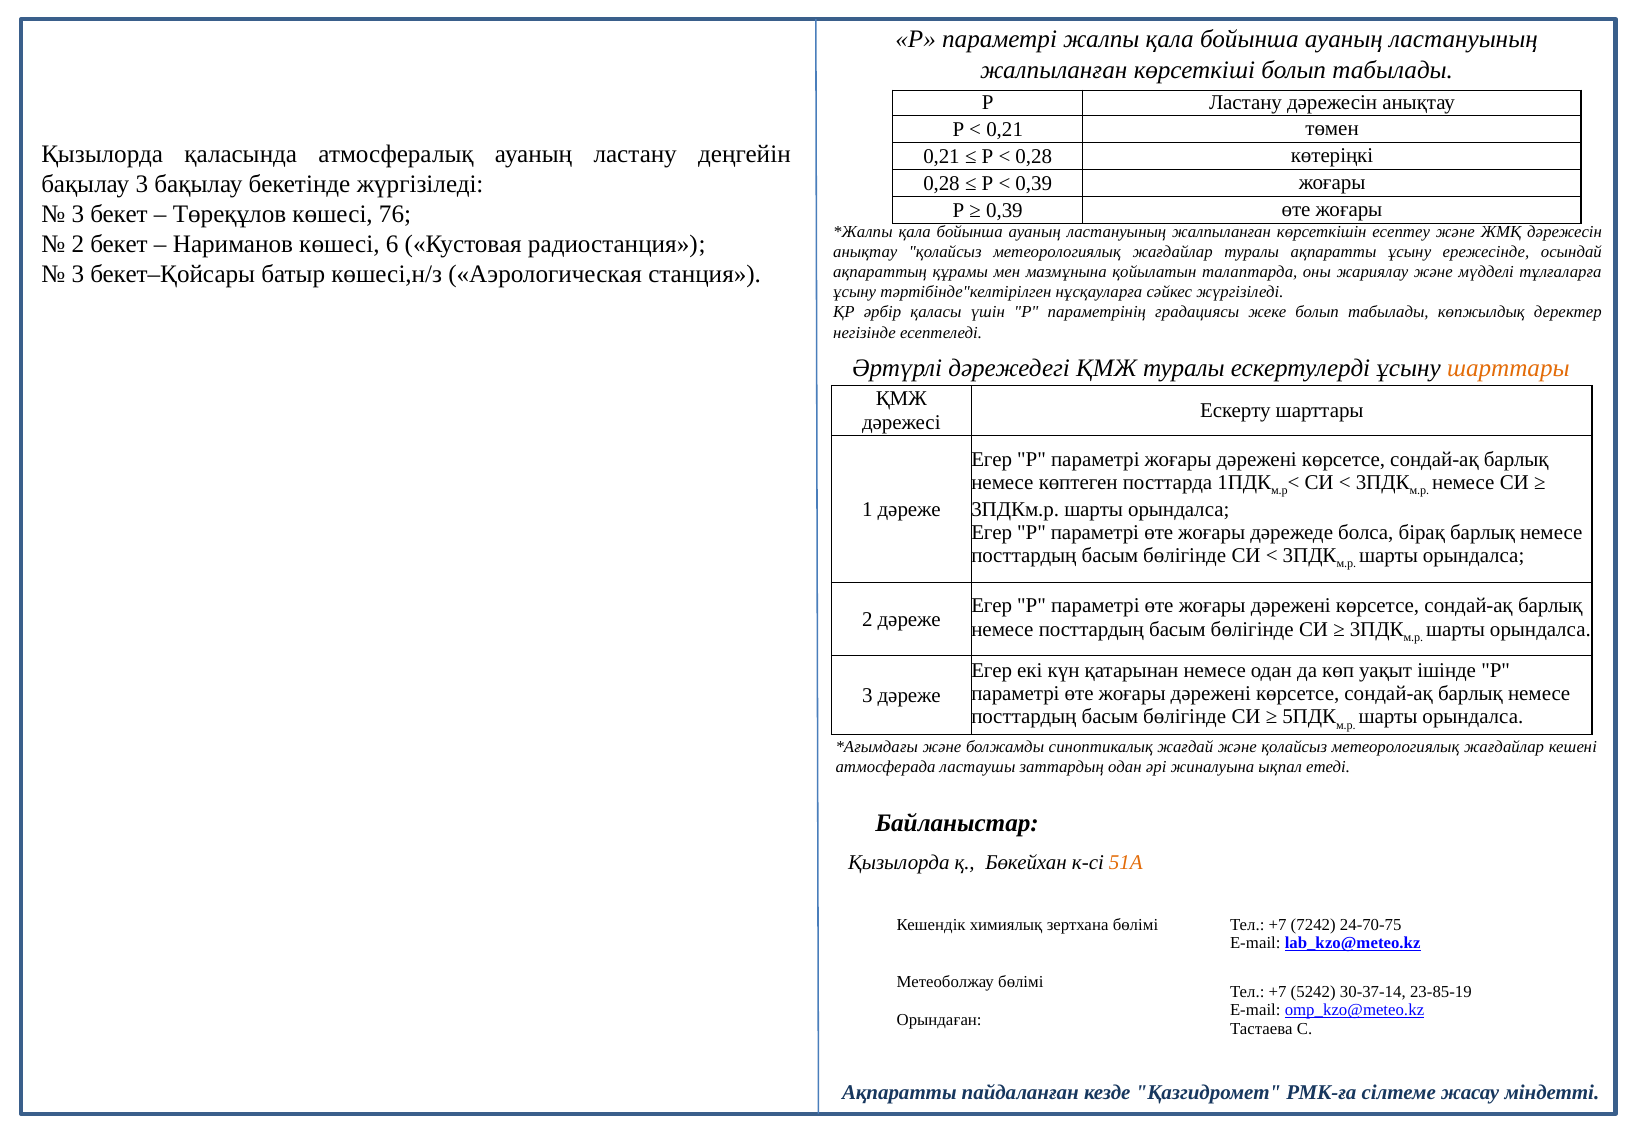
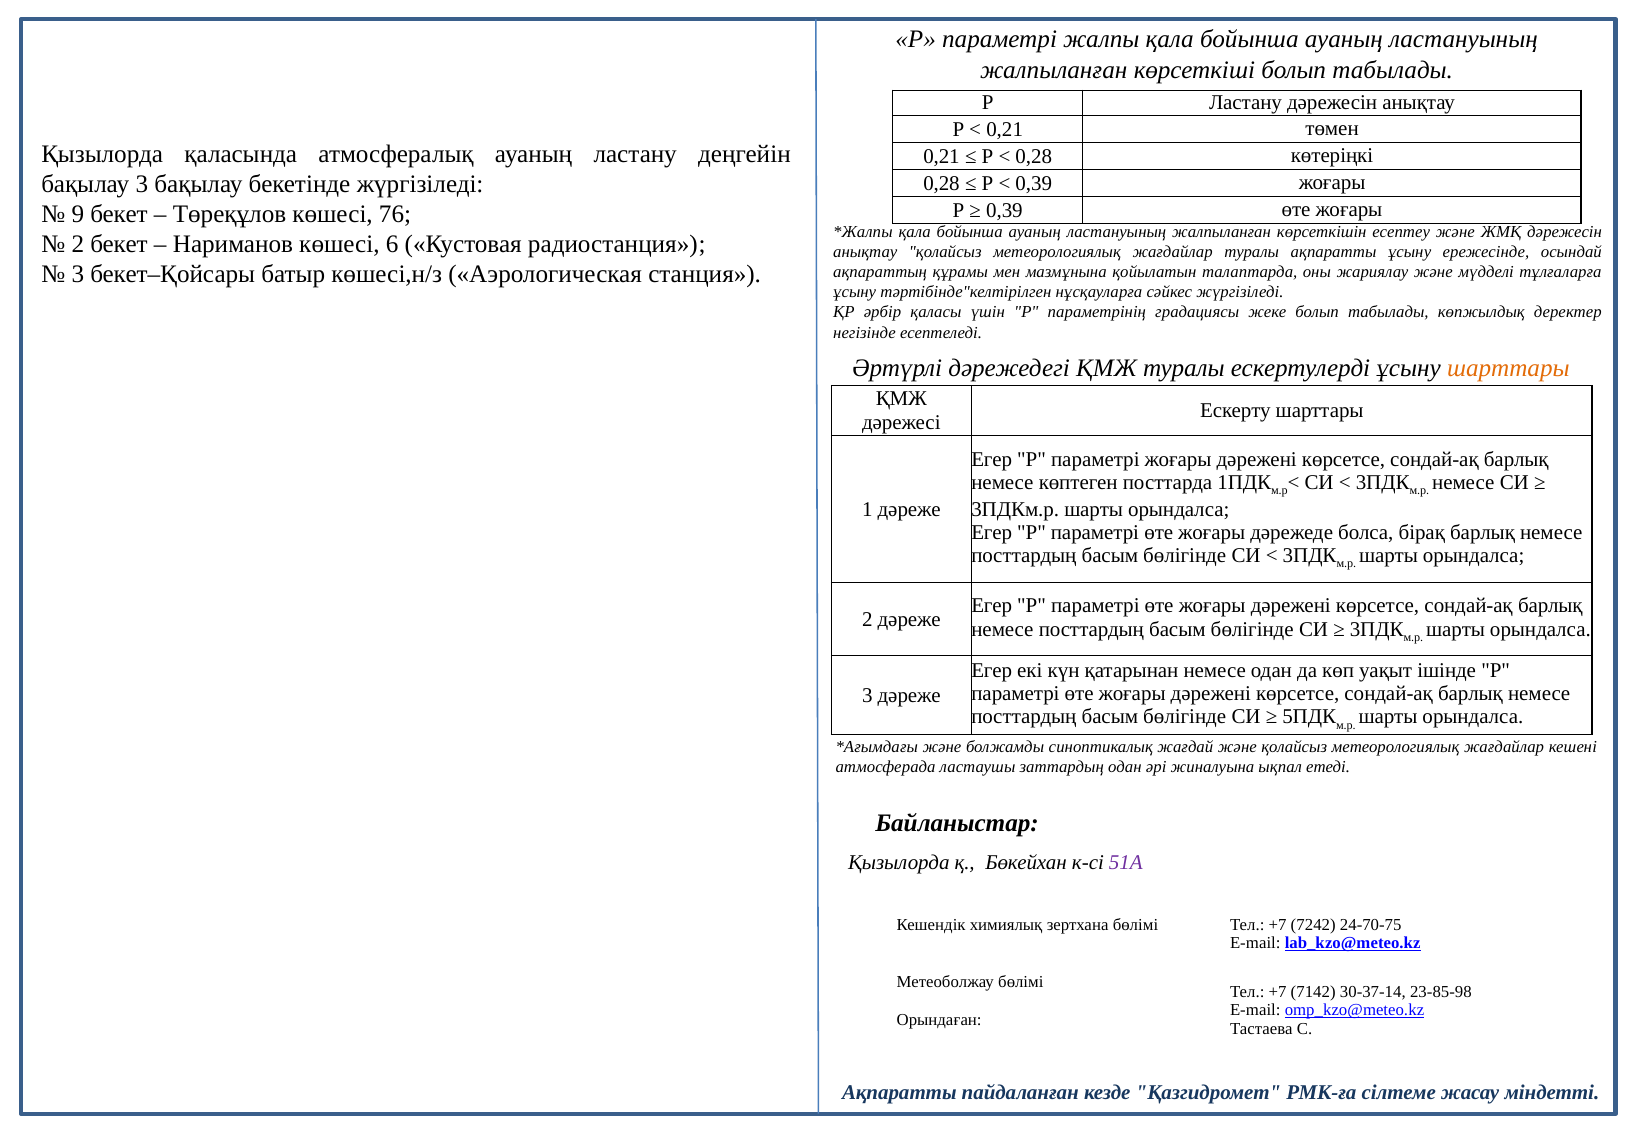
3: 3 -> 9 (78, 214)
51А colour: orange -> purple (1126, 863)
5242: 5242 -> 7142 (1313, 992)
23-85-19: 23-85-19 -> 23-85-98 (1441, 992)
